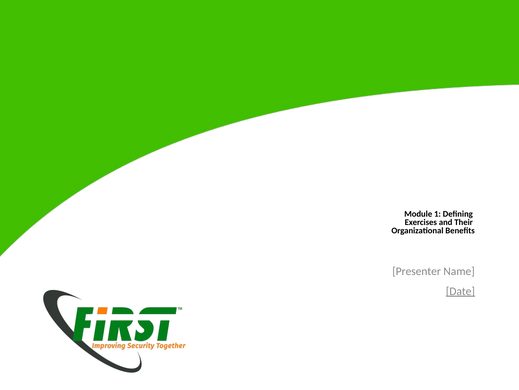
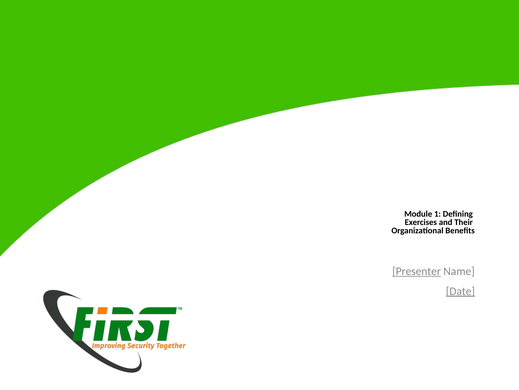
Presenter underline: none -> present (417, 271)
